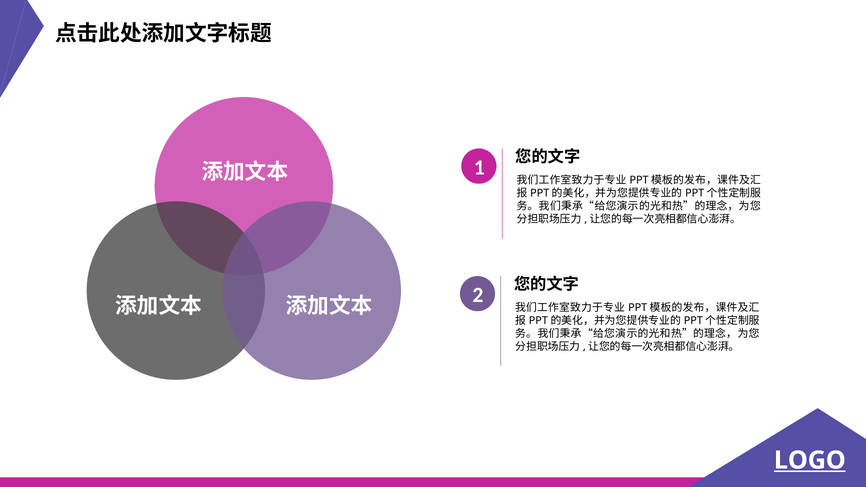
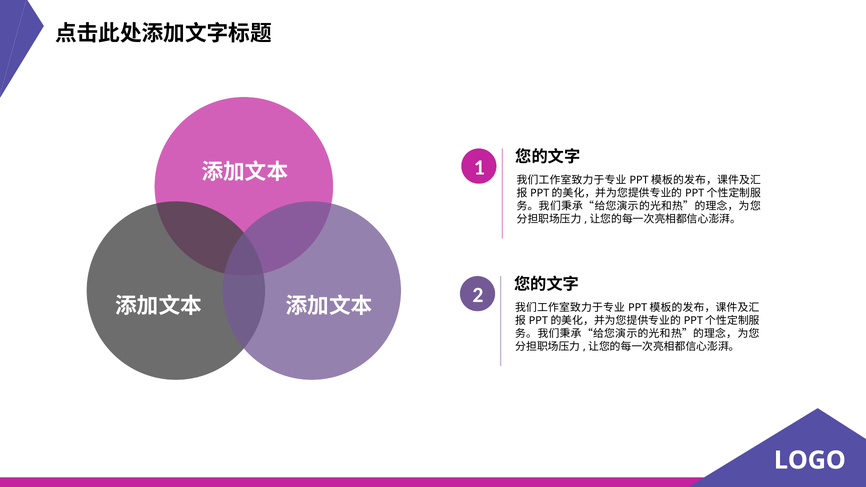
LOGO underline: present -> none (810, 460)
